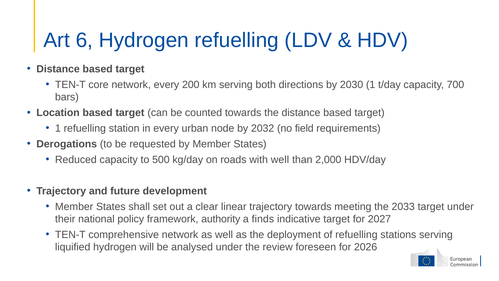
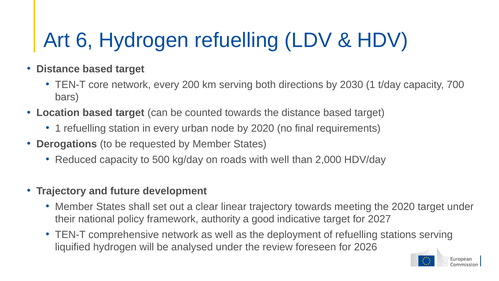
by 2032: 2032 -> 2020 (263, 128)
field: field -> final (304, 128)
the 2033: 2033 -> 2020 (403, 206)
finds: finds -> good (263, 219)
